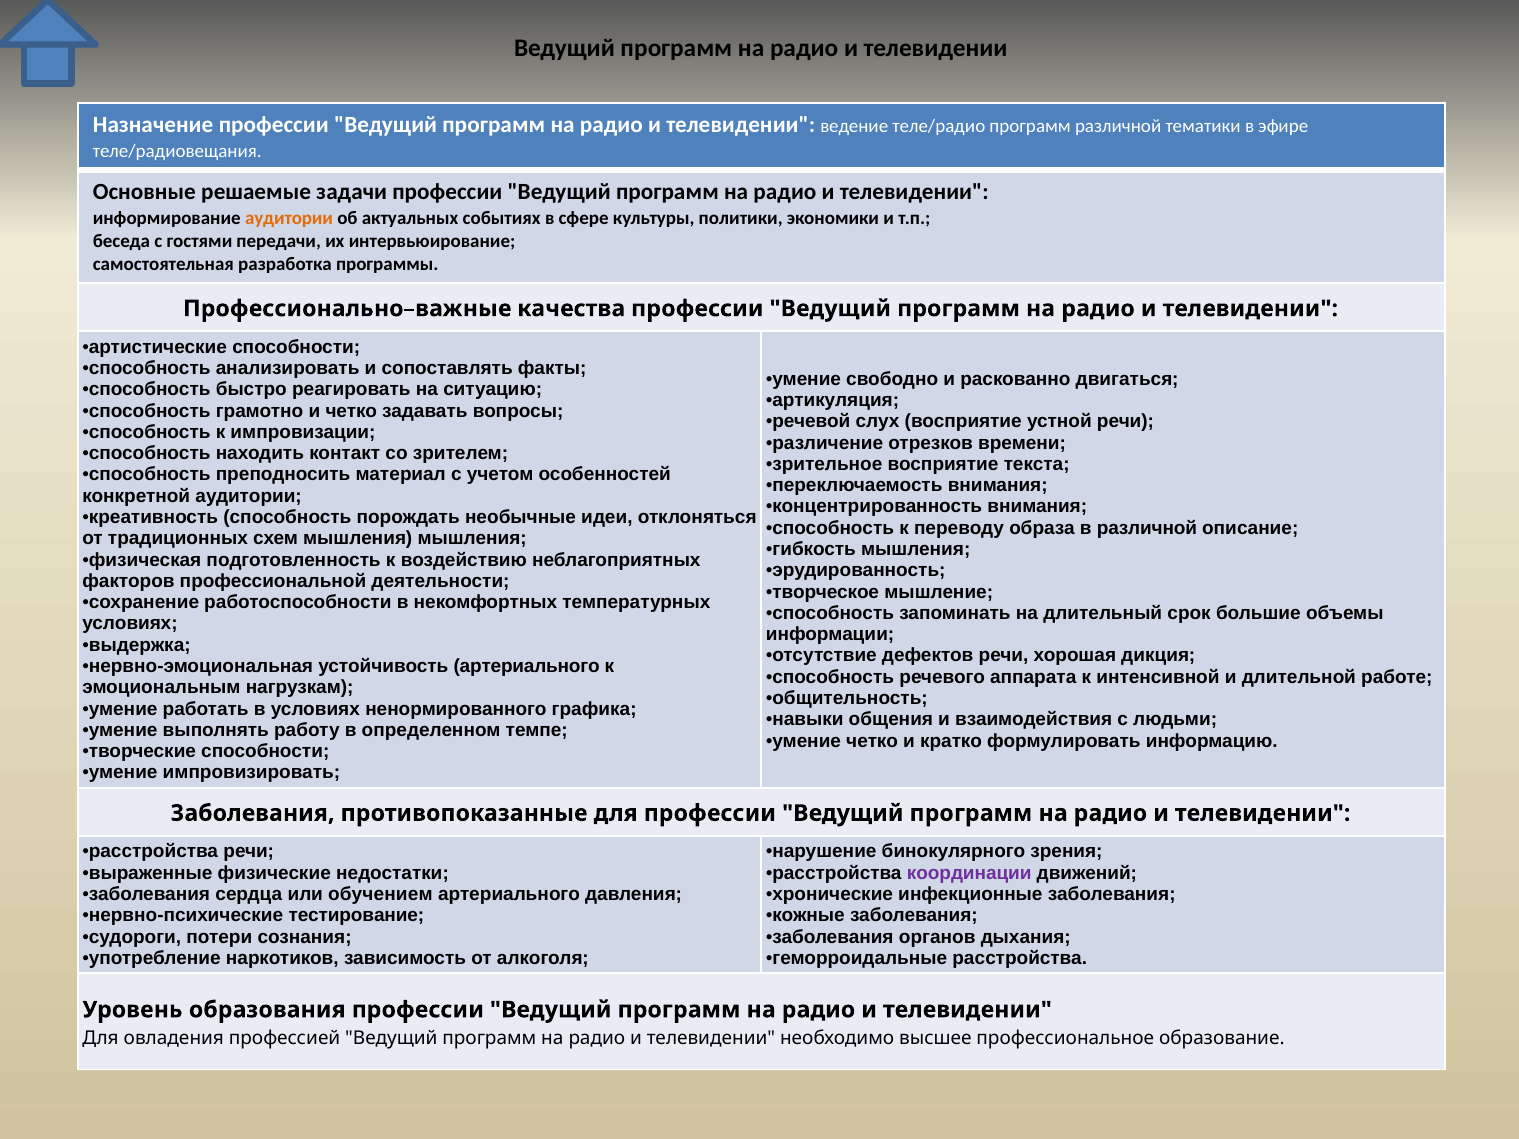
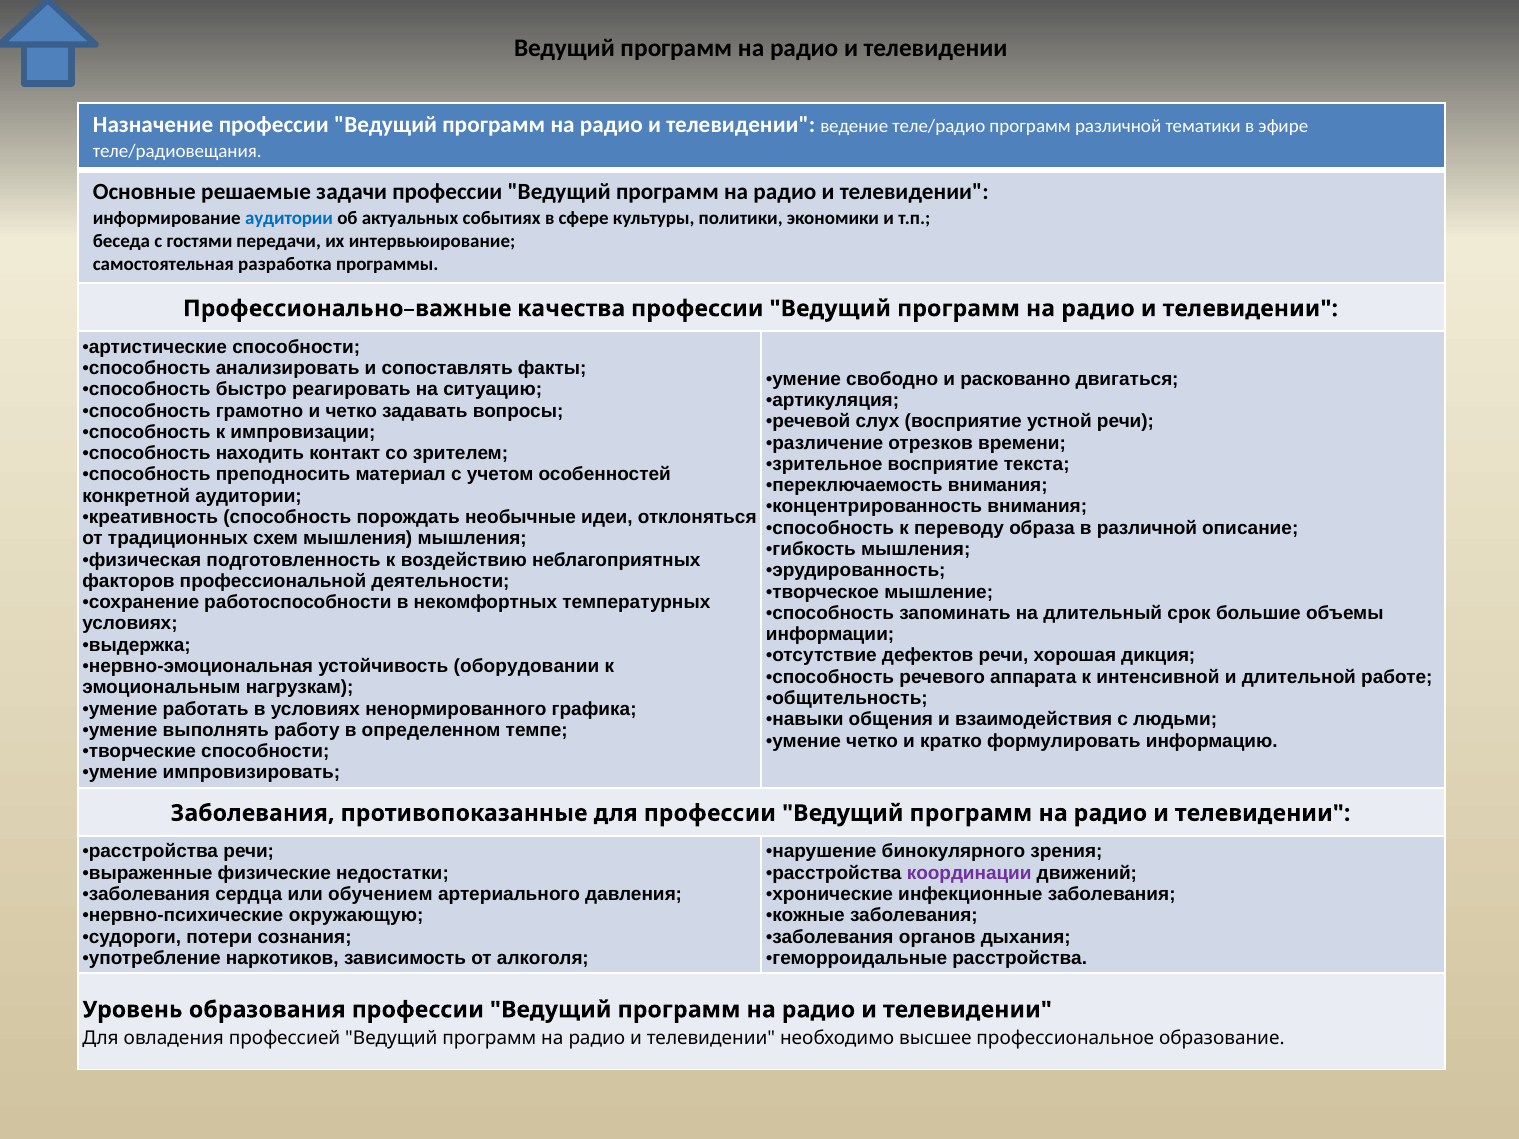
аудитории colour: orange -> blue (289, 218)
устойчивость артериального: артериального -> оборудовании (527, 666)
тестирование: тестирование -> окружающую (356, 916)
